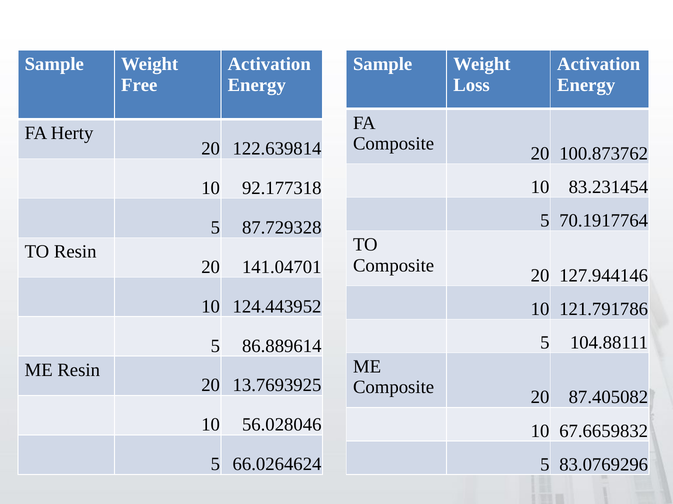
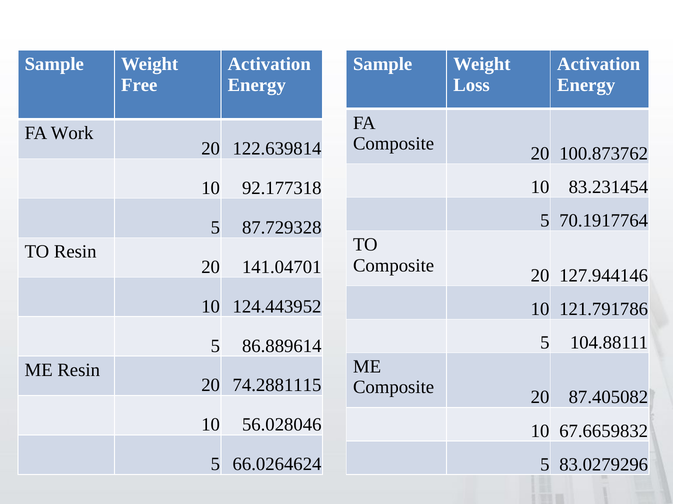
Herty: Herty -> Work (72, 133)
13.7693925: 13.7693925 -> 74.2881115 (277, 386)
83.0769296: 83.0769296 -> 83.0279296 (604, 465)
